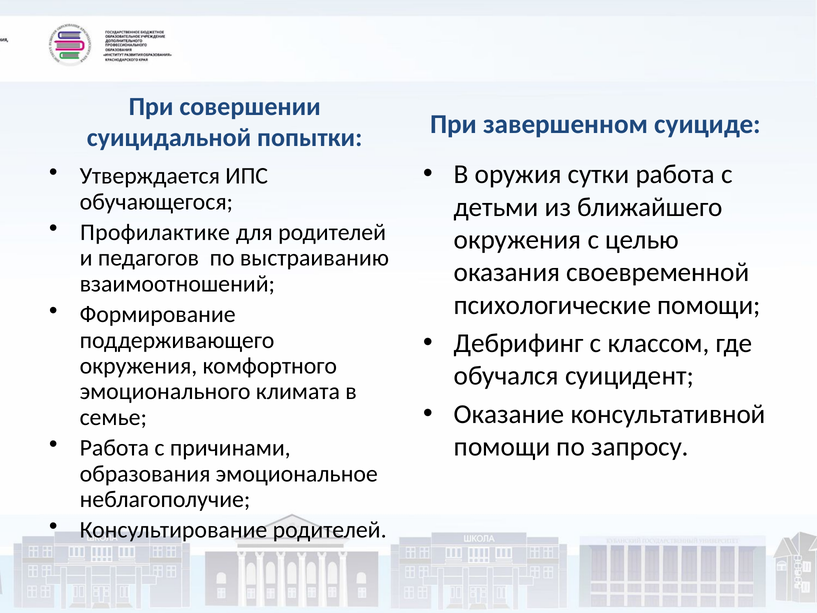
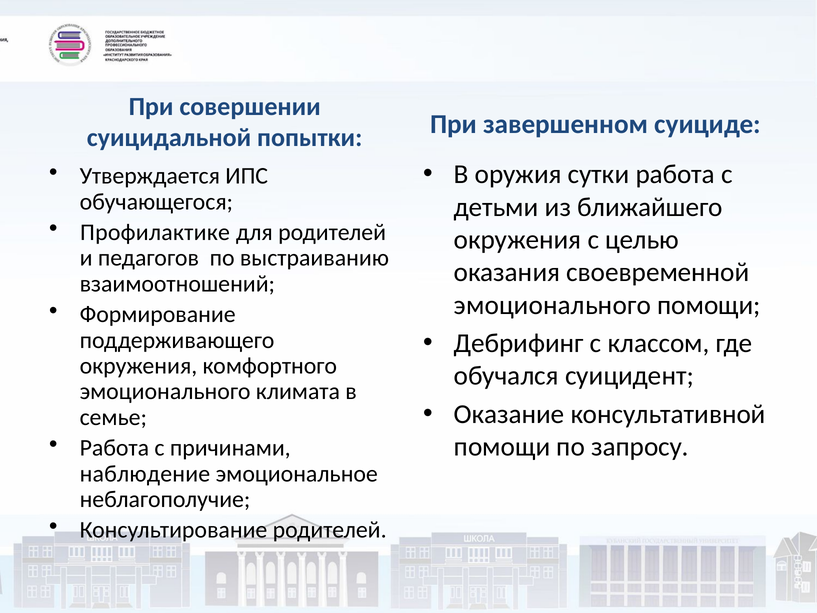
психологические: психологические -> эмоционального (552, 305)
образования: образования -> наблюдение (145, 474)
